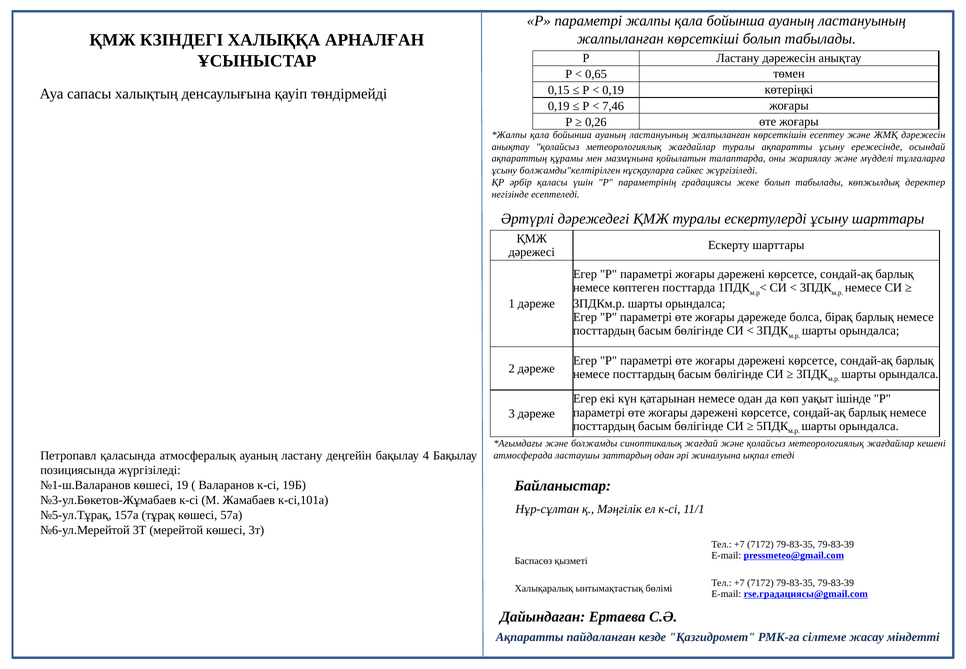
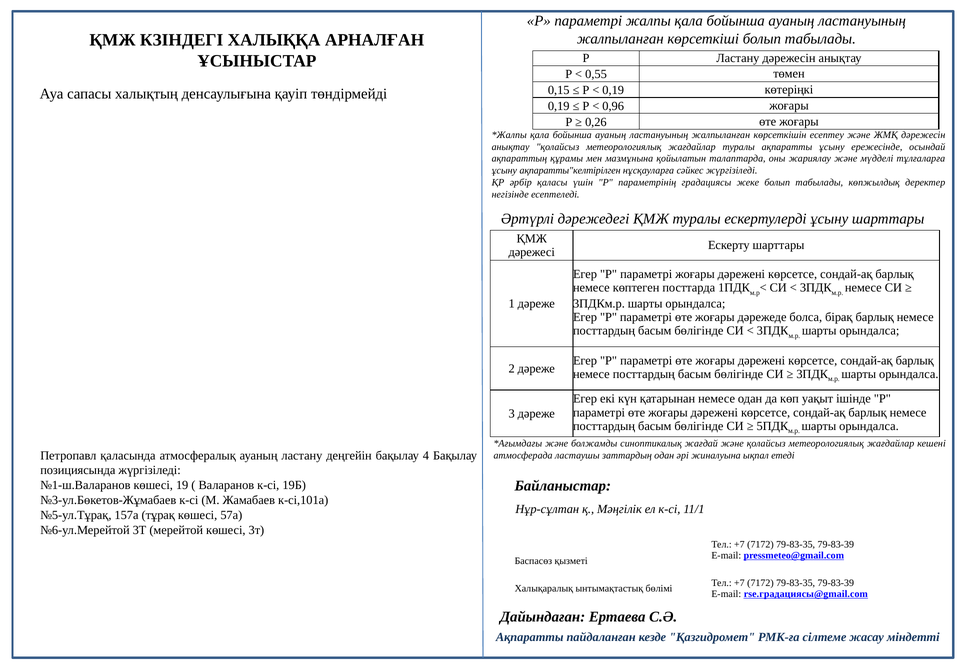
0,65: 0,65 -> 0,55 (596, 74)
7,46: 7,46 -> 0,96 (613, 106)
болжамды"келтірілген: болжамды"келтірілген -> ақпаратты"келтірілген (570, 171)
